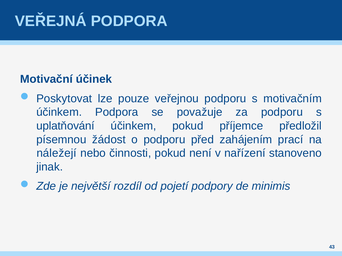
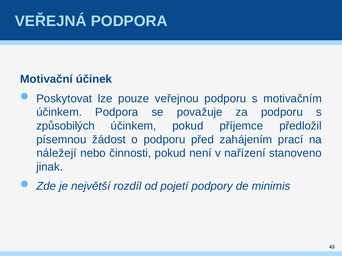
uplatňování: uplatňování -> způsobilých (66, 126)
